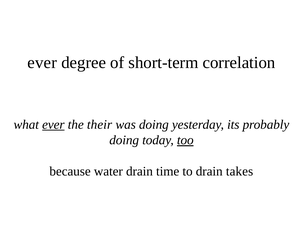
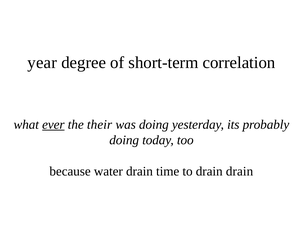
ever: ever -> year (42, 63)
too underline: present -> none (185, 140)
drain takes: takes -> drain (240, 172)
